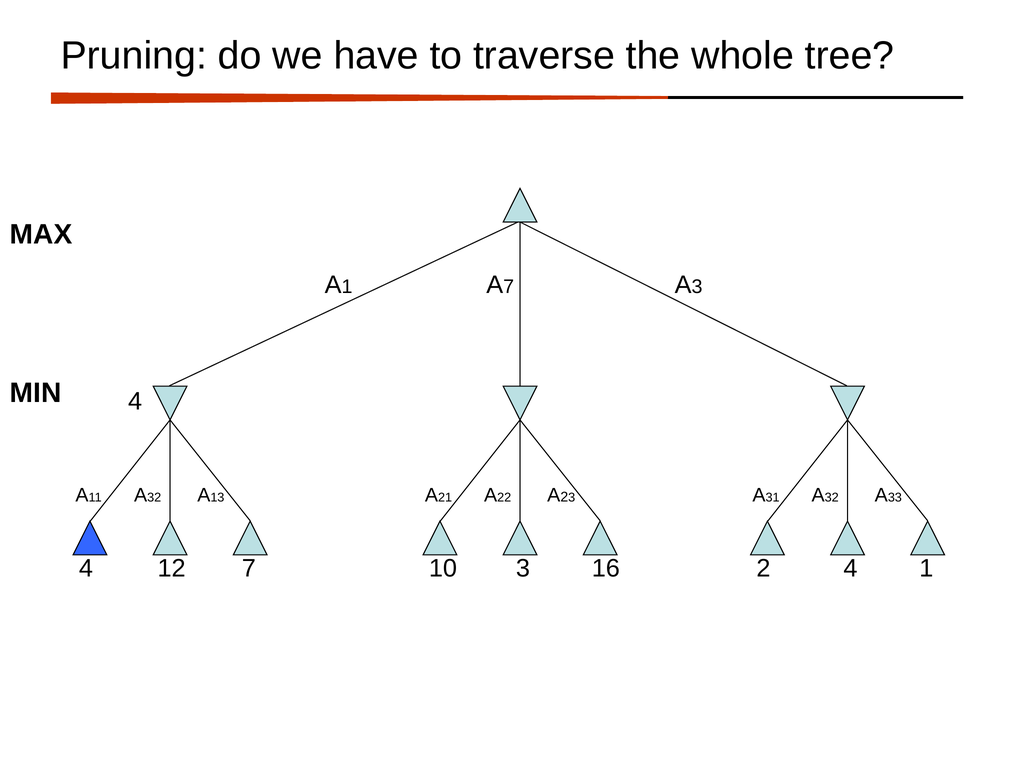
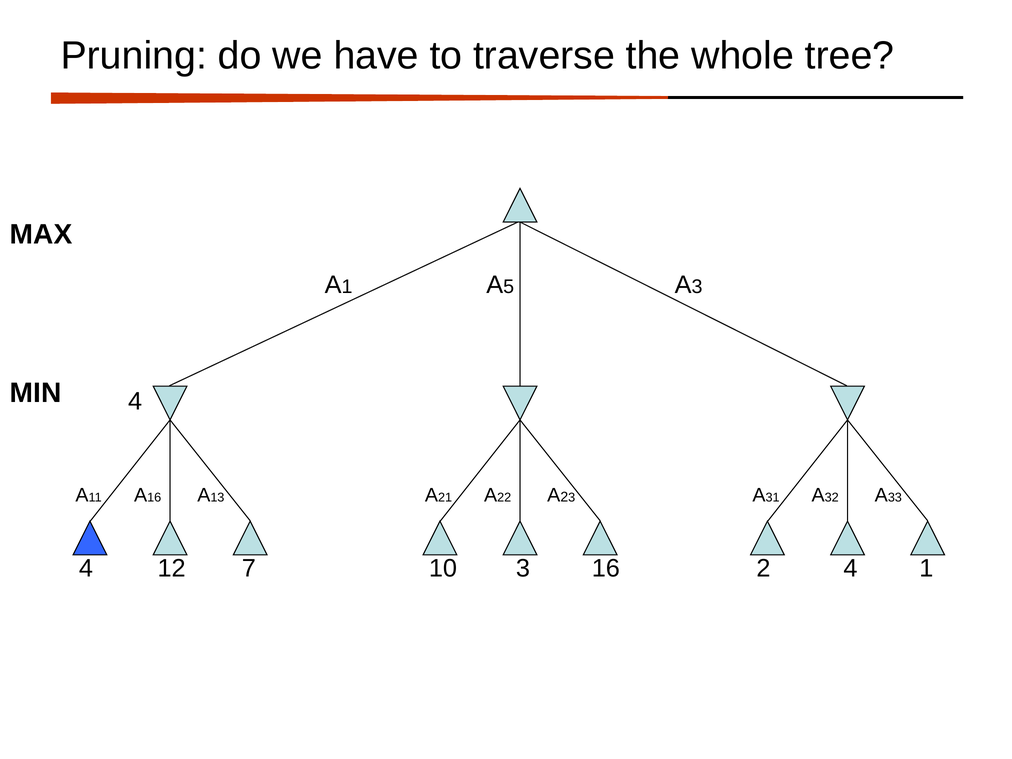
7: 7 -> 5 (509, 287)
32: 32 -> 16 (154, 498)
